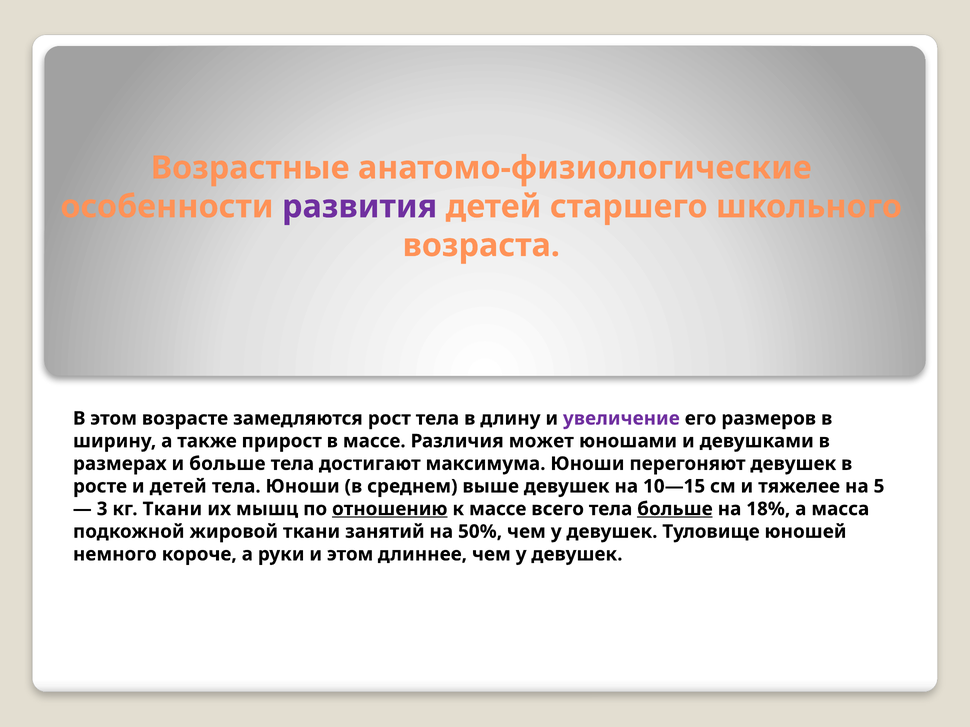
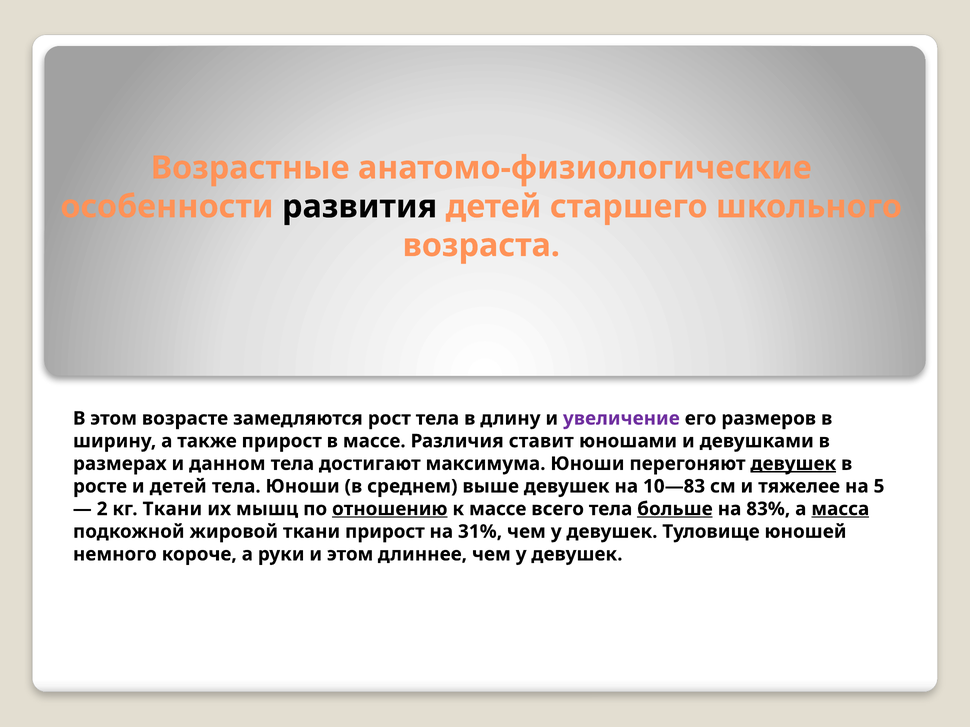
развития colour: purple -> black (360, 207)
может: может -> ставит (541, 441)
и больше: больше -> данном (227, 464)
девушек underline: none -> present (793, 464)
10—15: 10—15 -> 10—83 (674, 487)
3: 3 -> 2 (102, 509)
18%: 18% -> 83% (768, 509)
масса underline: none -> present (840, 509)
ткани занятий: занятий -> прирост (385, 532)
50%: 50% -> 31% (480, 532)
